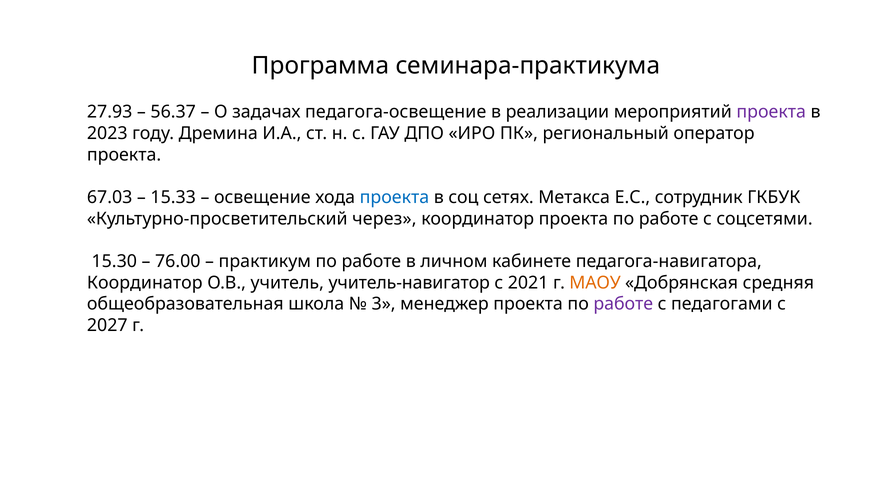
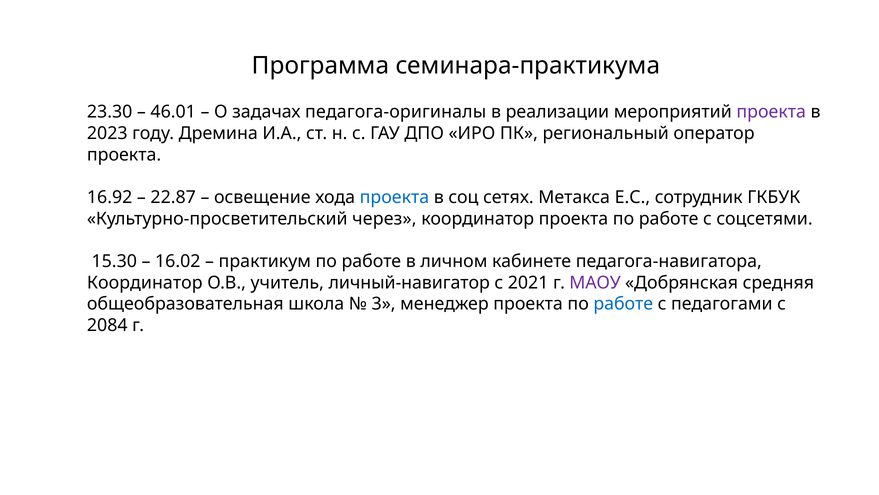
27.93: 27.93 -> 23.30 (110, 112)
56.37: 56.37 -> 46.01 (173, 112)
педагога-освещение: педагога-освещение -> педагога-оригиналы (396, 112)
67.03: 67.03 -> 16.92 (110, 197)
15.33: 15.33 -> 22.87 (173, 197)
76.00: 76.00 -> 16.02 (178, 261)
учитель-навигатор: учитель-навигатор -> личный-навигатор (409, 282)
МАОУ colour: orange -> purple (595, 282)
работе colour: purple -> blue (623, 304)
2027: 2027 -> 2084 (107, 325)
